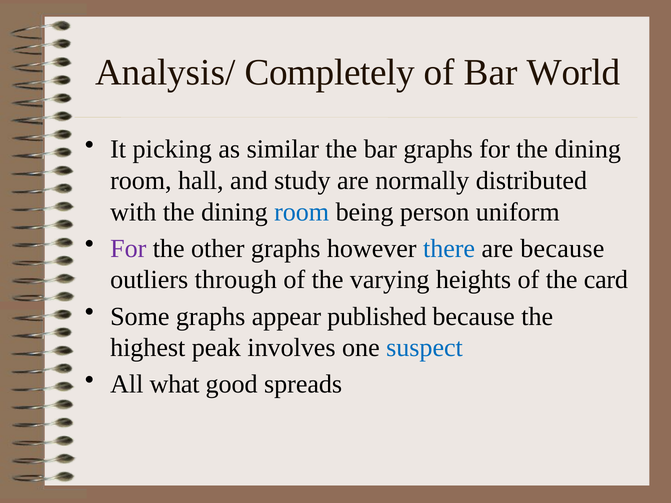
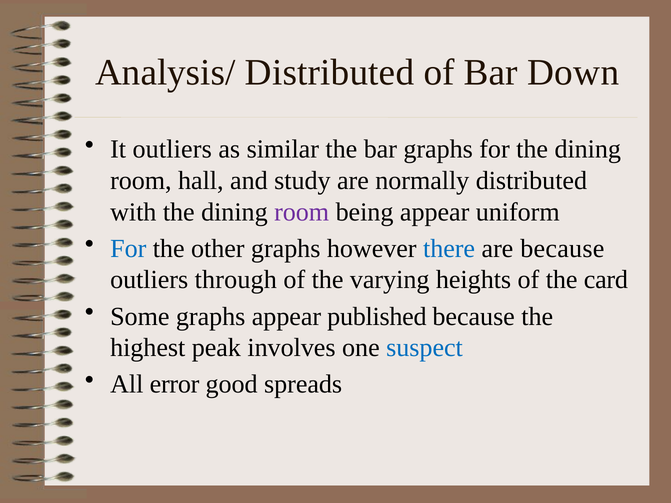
Analysis/ Completely: Completely -> Distributed (330, 72)
World: World -> Down (573, 72)
It picking: picking -> outliers (172, 149)
room colour: blue -> purple (302, 212)
being person: person -> appear (435, 212)
For colour: purple -> blue (128, 249)
what: what -> error (175, 384)
